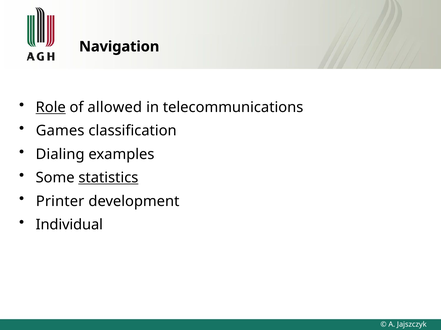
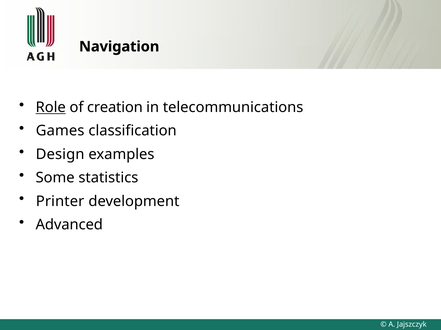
allowed: allowed -> creation (115, 108)
Dialing: Dialing -> Design (60, 155)
statistics underline: present -> none (108, 178)
Individual: Individual -> Advanced (69, 225)
